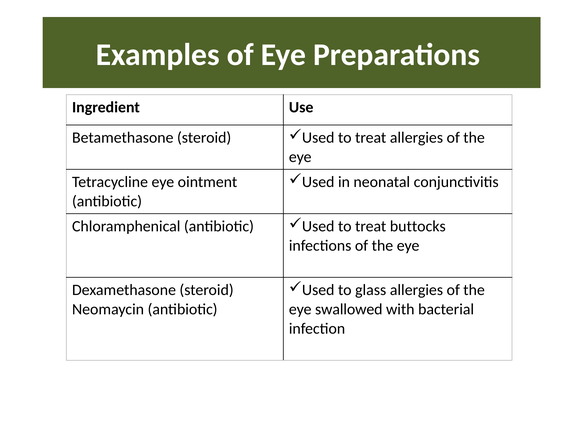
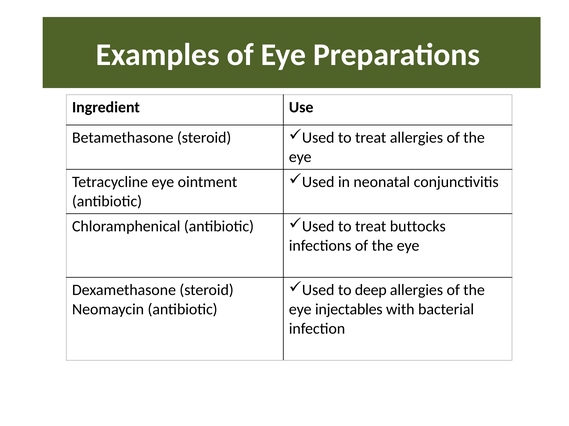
glass: glass -> deep (371, 290)
swallowed: swallowed -> injectables (349, 310)
